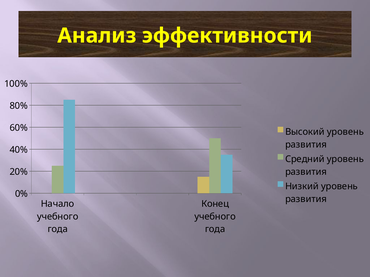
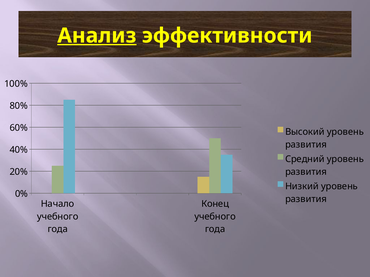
Анализ underline: none -> present (97, 36)
